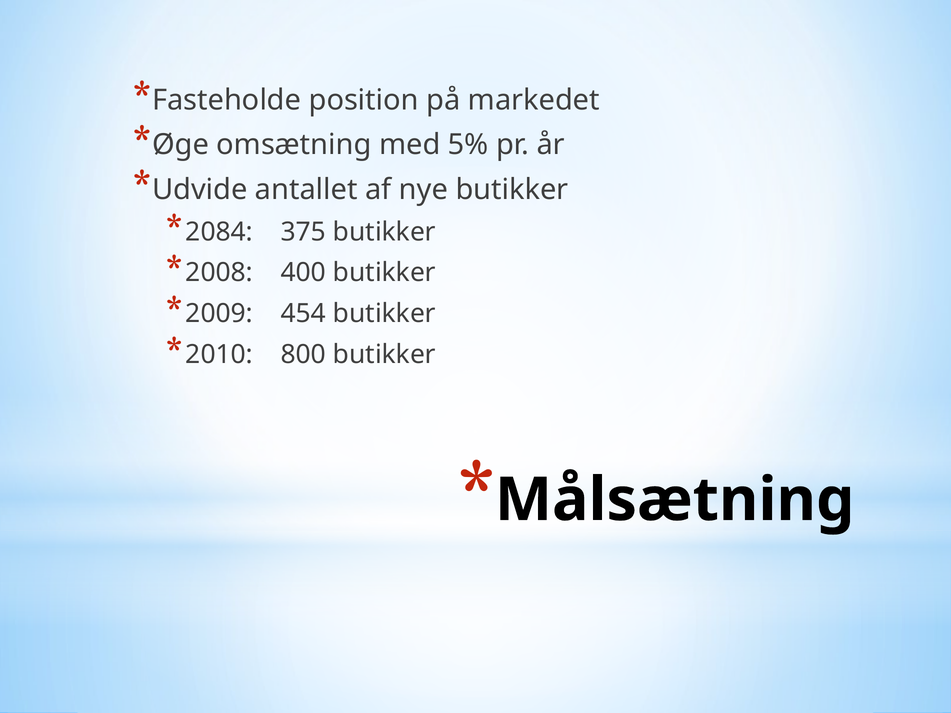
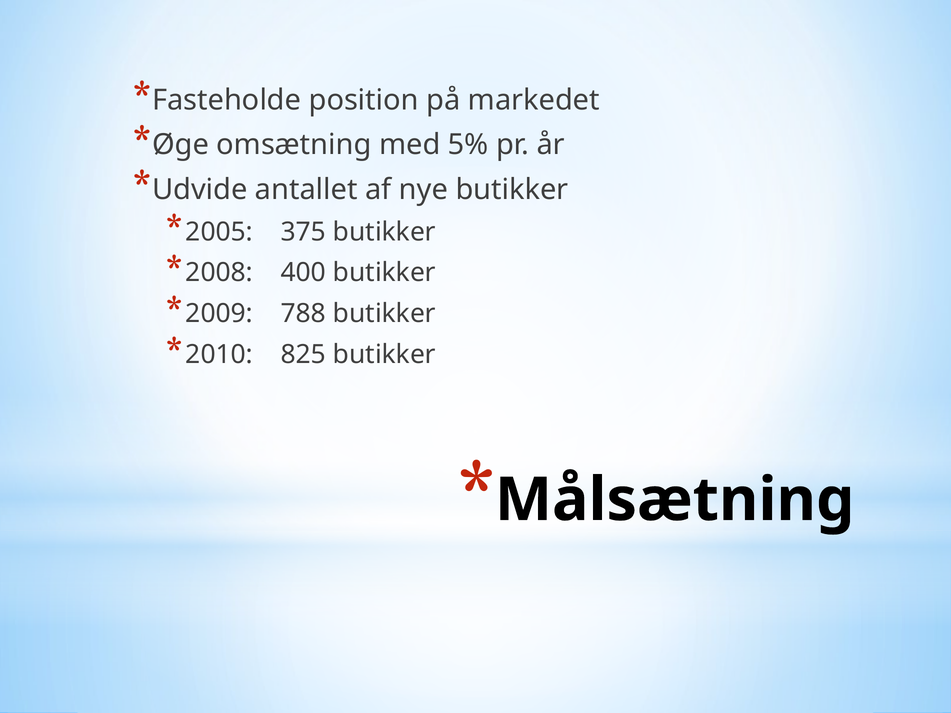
2084: 2084 -> 2005 (219, 232)
454: 454 -> 788 (303, 314)
800: 800 -> 825 (303, 355)
